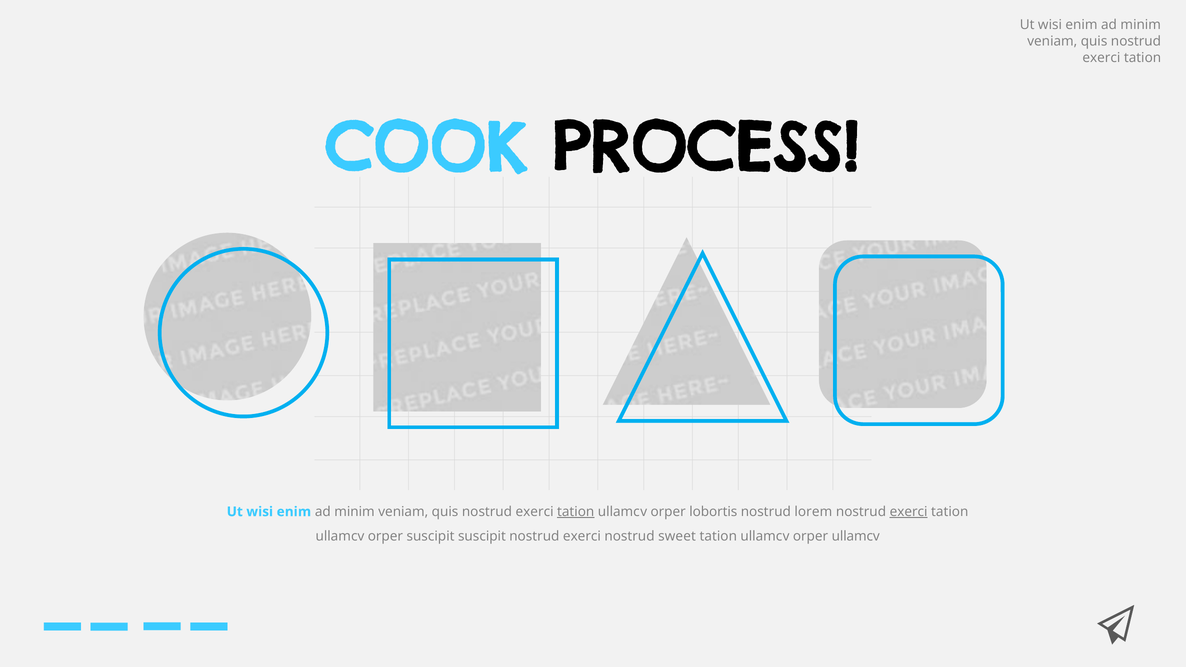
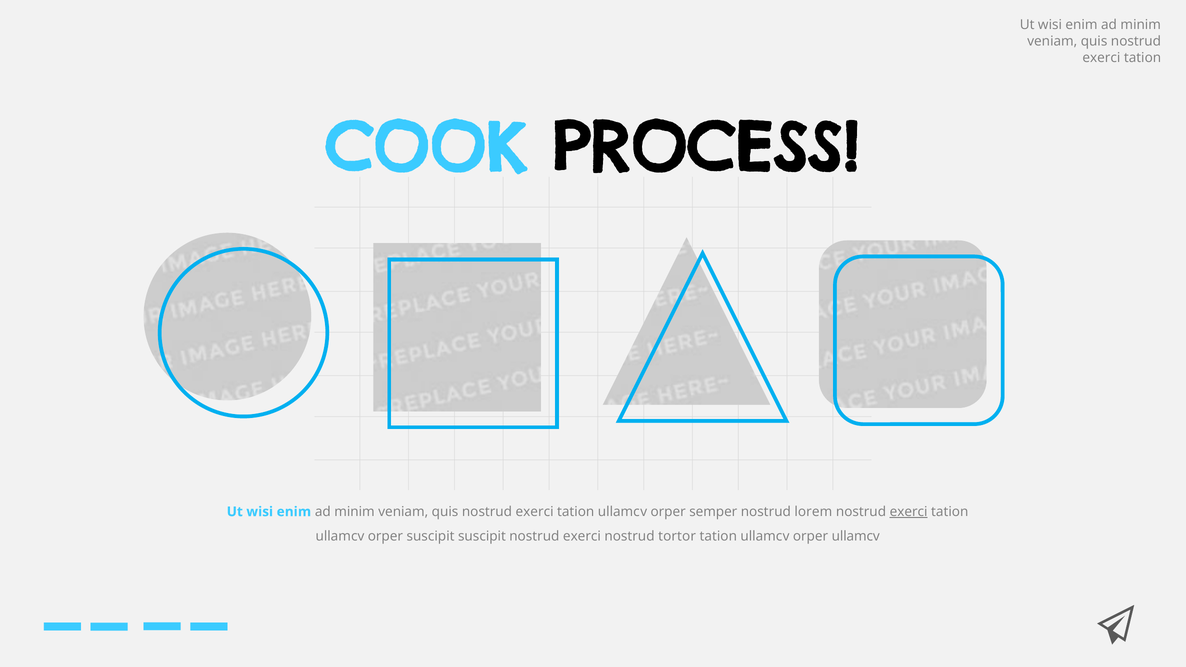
tation underline: present -> none (576, 512)
lobortis: lobortis -> semper (713, 512)
sweet: sweet -> tortor (677, 536)
